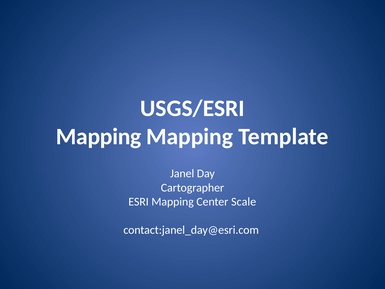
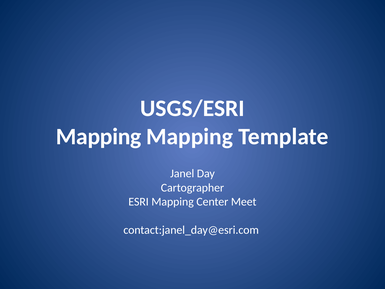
Scale: Scale -> Meet (244, 202)
